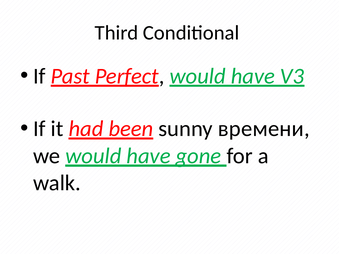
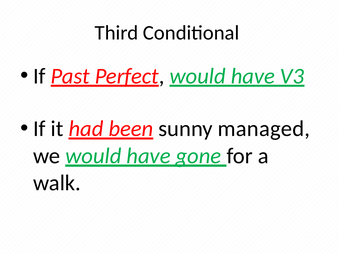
времени: времени -> managed (264, 129)
